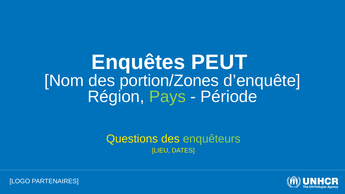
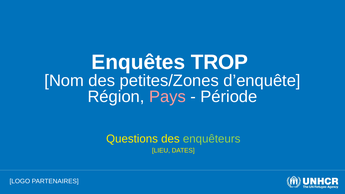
PEUT: PEUT -> TROP (219, 62)
portion/Zones: portion/Zones -> petites/Zones (169, 81)
Pays colour: light green -> pink (167, 97)
